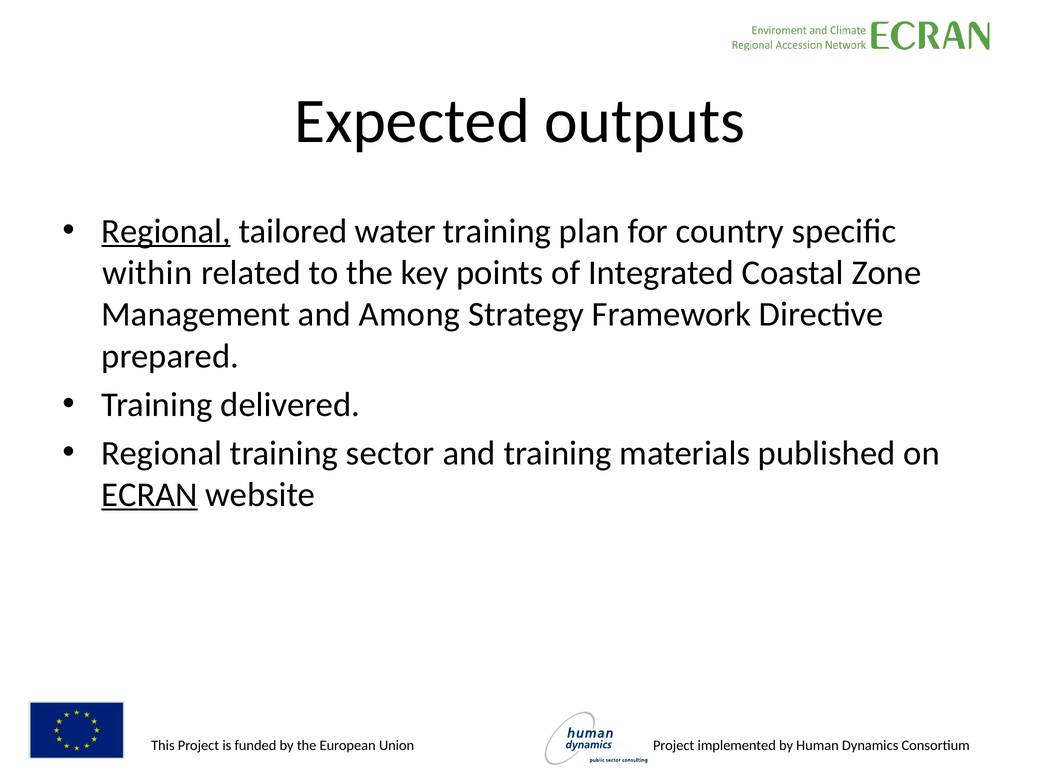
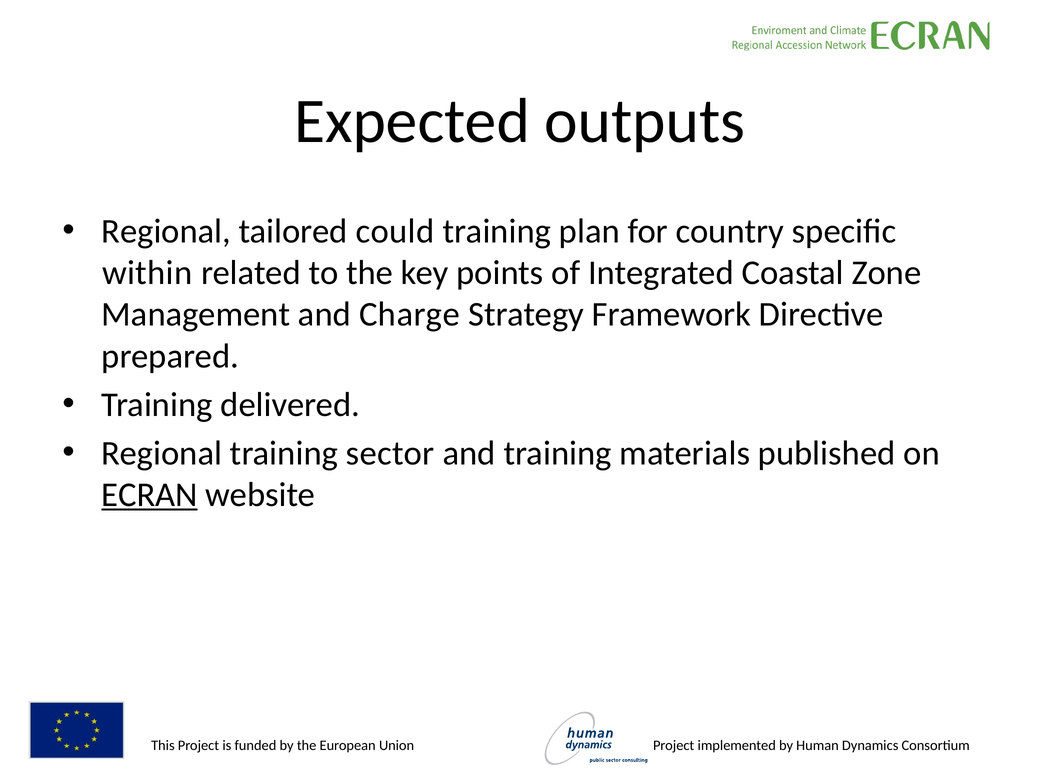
Regional underline: present -> none (166, 231)
water: water -> could (395, 231)
Among: Among -> Charge (409, 314)
